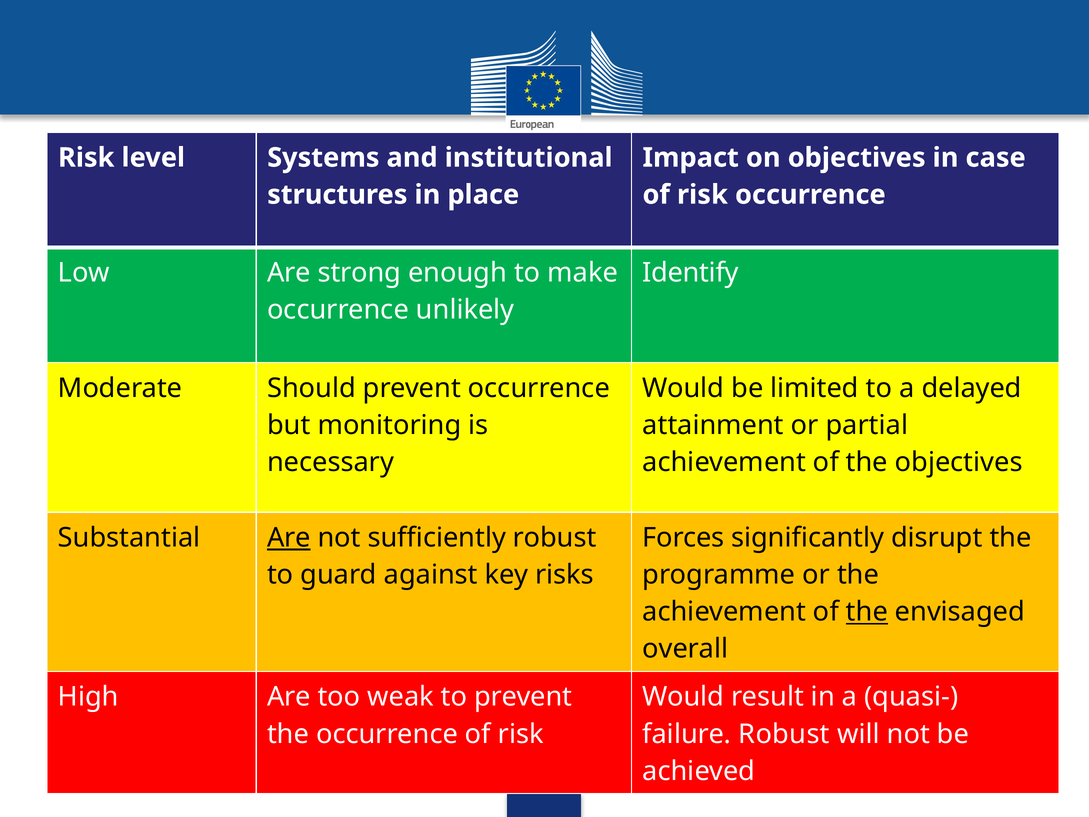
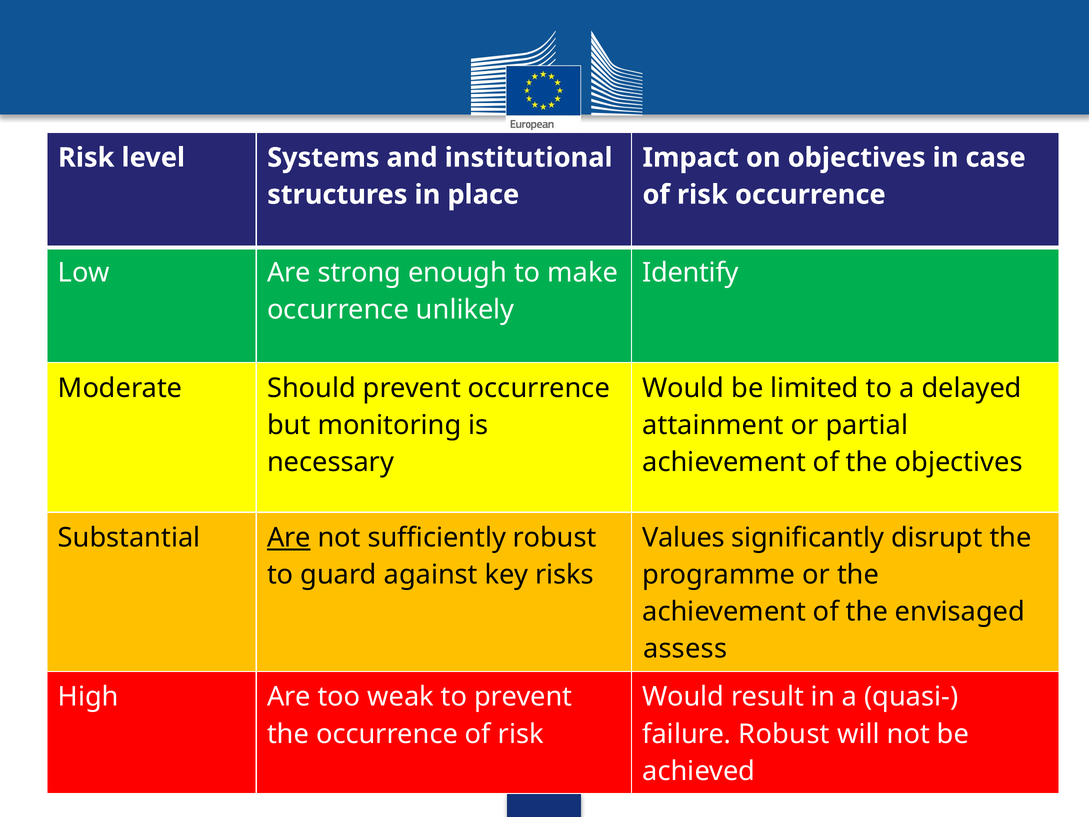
Forces: Forces -> Values (683, 538)
the underline: present -> none (867, 612)
overall: overall -> assess (685, 649)
